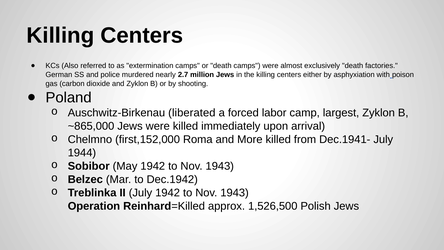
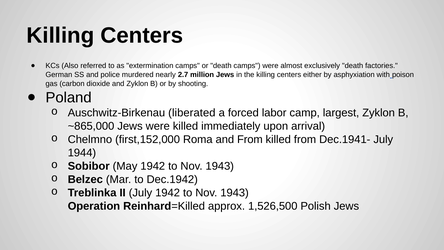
and More: More -> From (250, 139)
